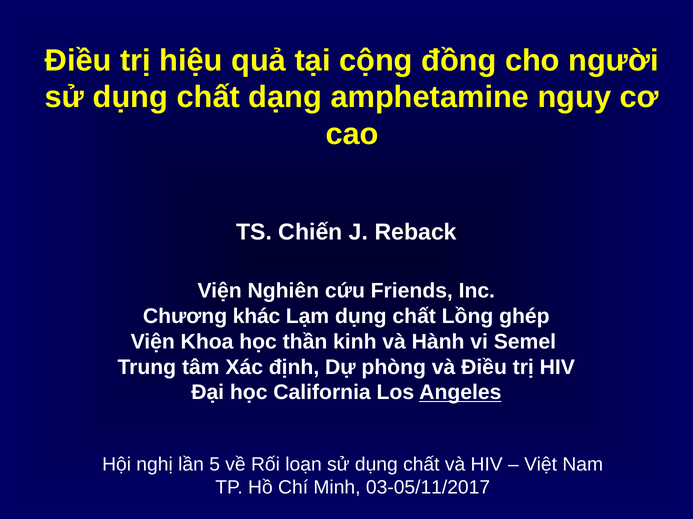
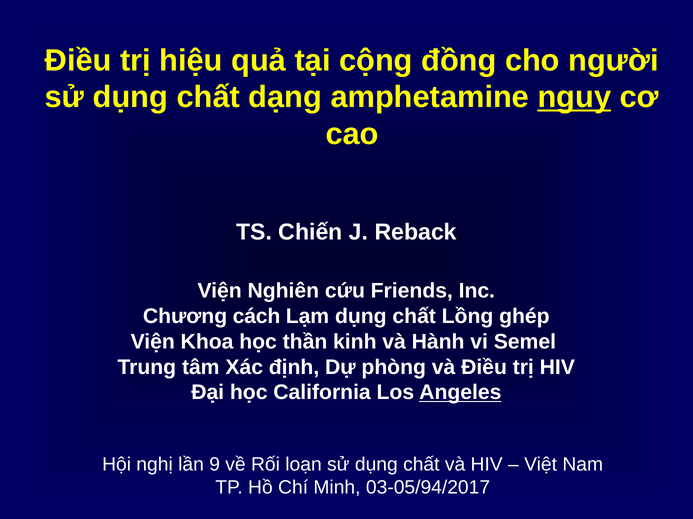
nguy underline: none -> present (574, 97)
khác: khác -> cách (257, 317)
5: 5 -> 9 (215, 465)
03-05/11/2017: 03-05/11/2017 -> 03-05/94/2017 (428, 488)
